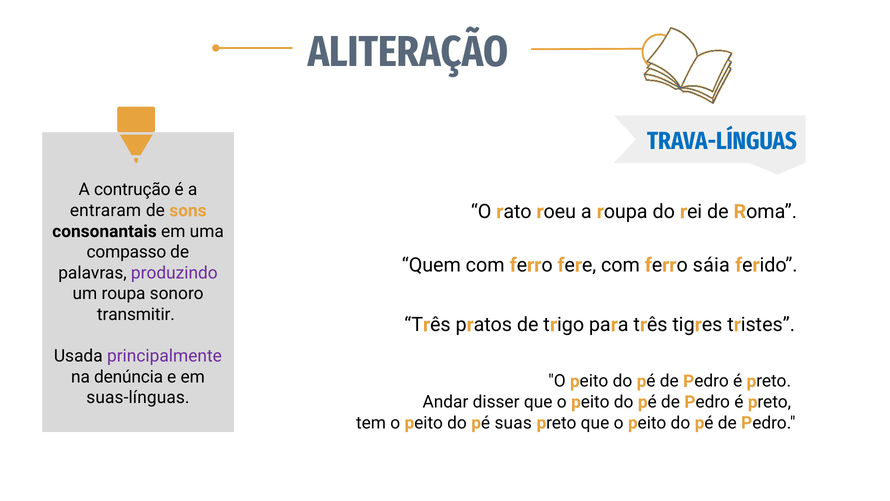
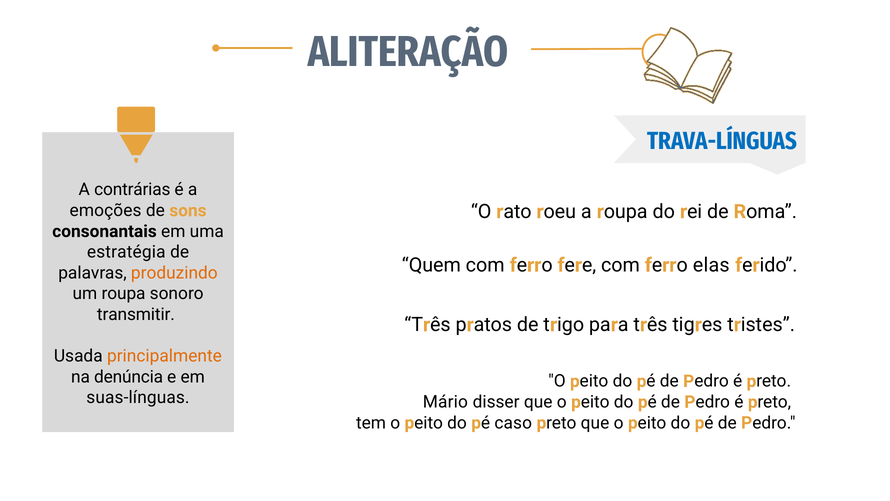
contrução: contrução -> contrárias (132, 190)
entraram: entraram -> emoções (106, 210)
compasso: compasso -> estratégia (126, 252)
sáia: sáia -> elas (711, 265)
produzindo colour: purple -> orange (174, 273)
principalmente colour: purple -> orange (164, 356)
Andar: Andar -> Mário (445, 402)
suas: suas -> caso (513, 423)
